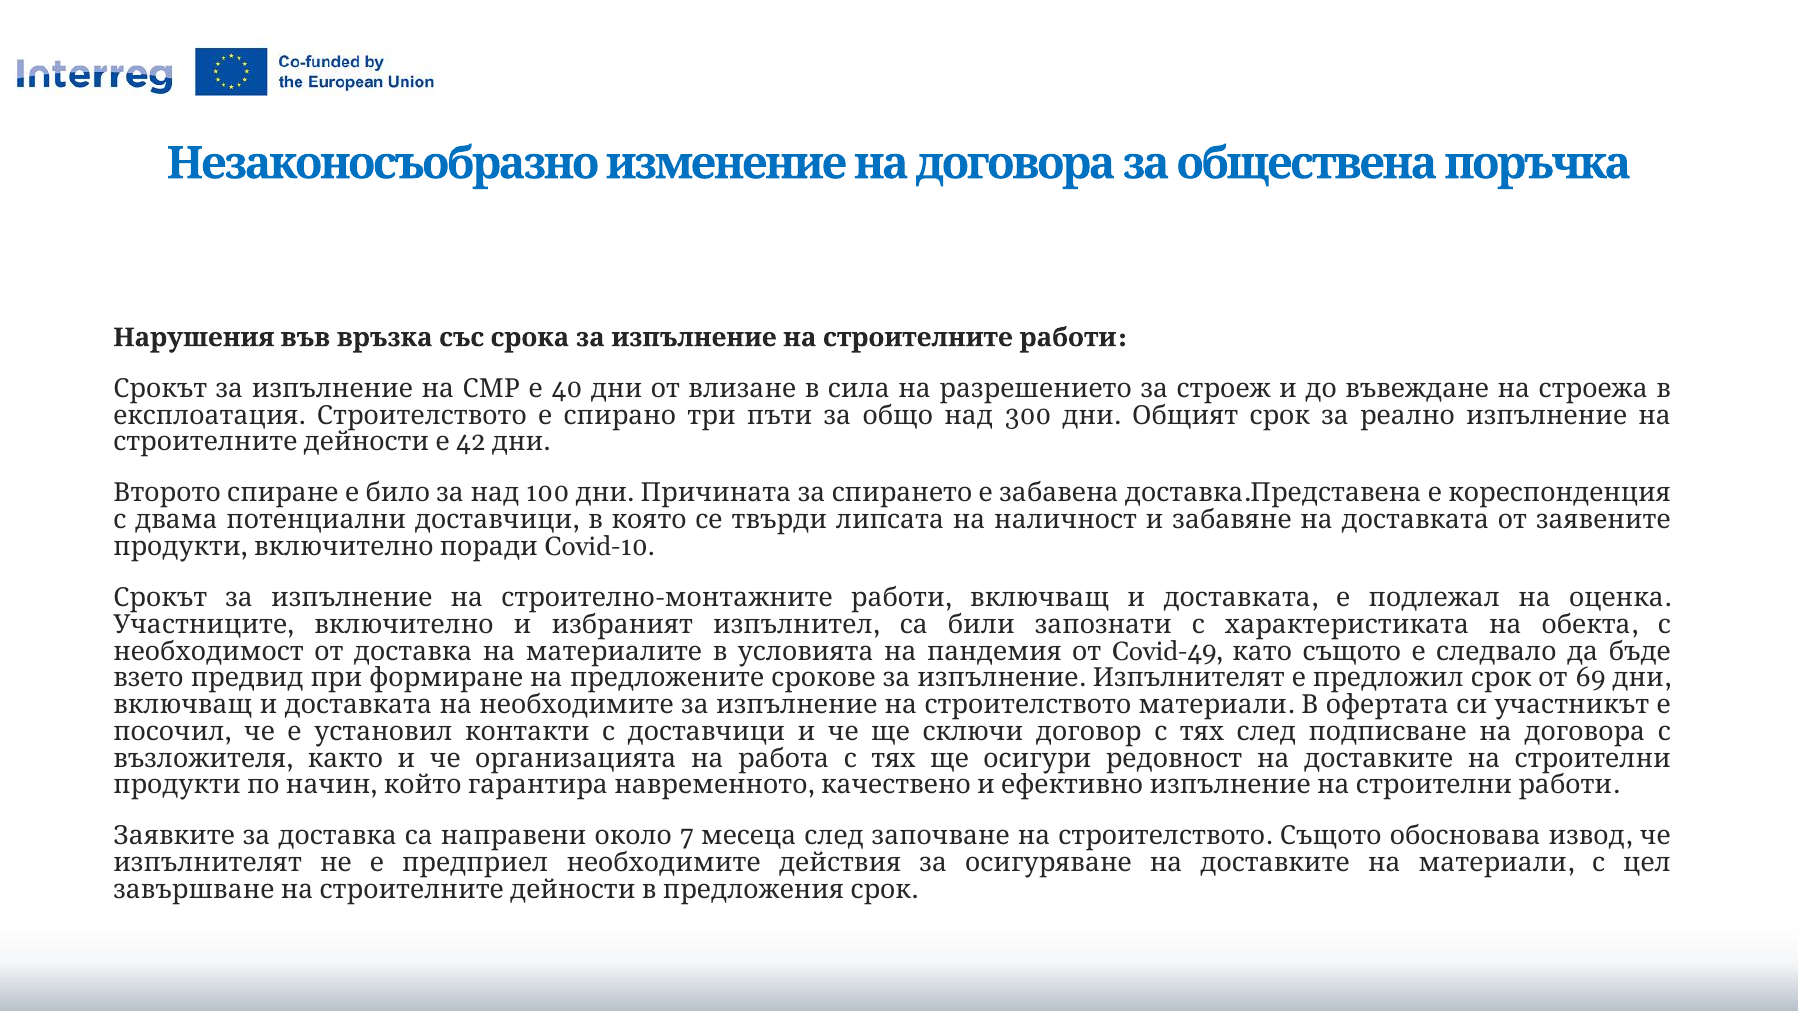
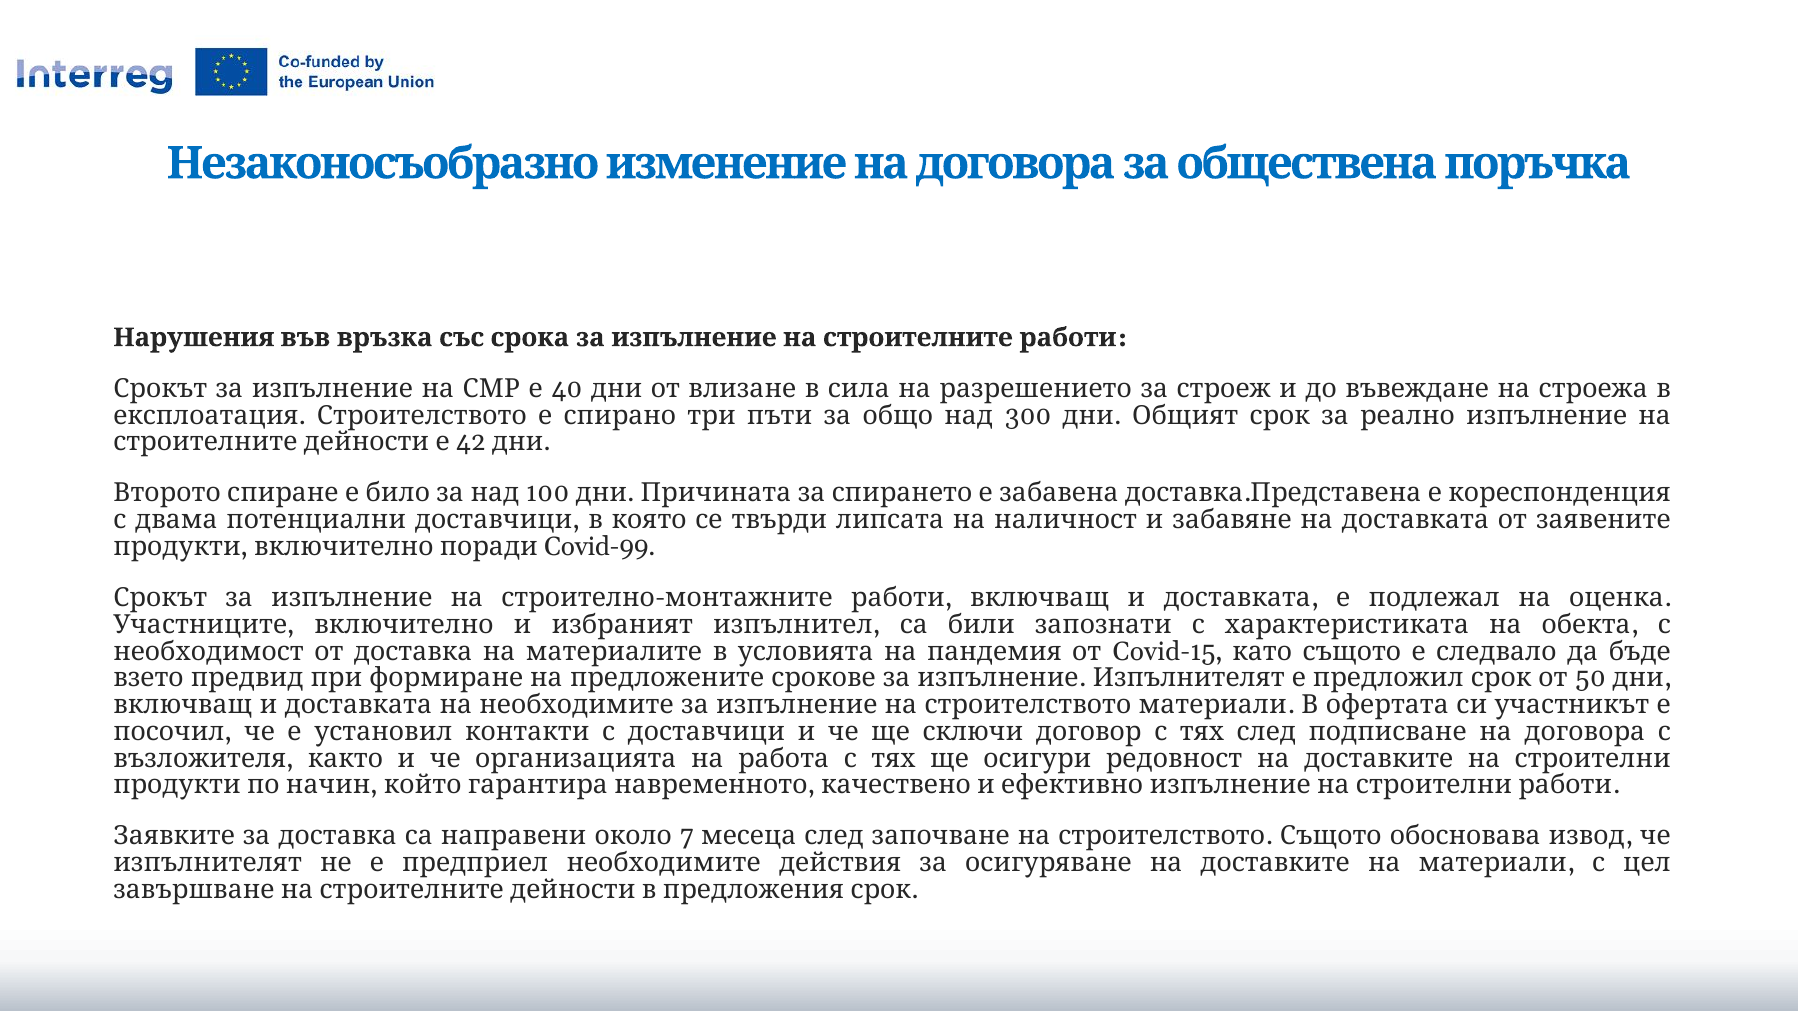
Covid-10: Covid-10 -> Covid-99 (600, 547)
Covid-49: Covid-49 -> Covid-15 (1168, 652)
69: 69 -> 50 (1591, 678)
